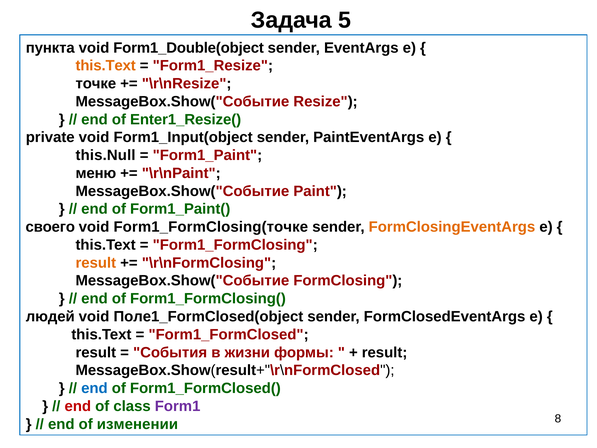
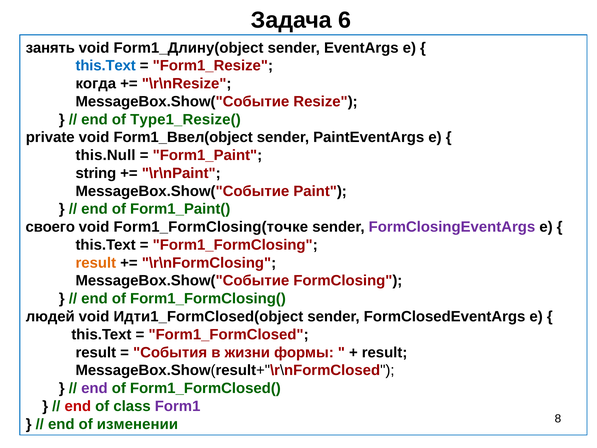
5: 5 -> 6 (345, 20)
пункта: пункта -> занять (50, 48)
Form1_Double(object: Form1_Double(object -> Form1_Длину(object (188, 48)
this.Text colour: orange -> blue (106, 66)
точке: точке -> когда (96, 84)
Enter1_Resize(: Enter1_Resize( -> Type1_Resize( (185, 119)
Form1_Input(object: Form1_Input(object -> Form1_Ввел(object (183, 137)
меню: меню -> string (96, 173)
FormClosingEventArgs colour: orange -> purple (452, 227)
Поле1_FormClosed(object: Поле1_FormClosed(object -> Идти1_FormClosed(object (208, 316)
end colour: blue -> purple (94, 388)
